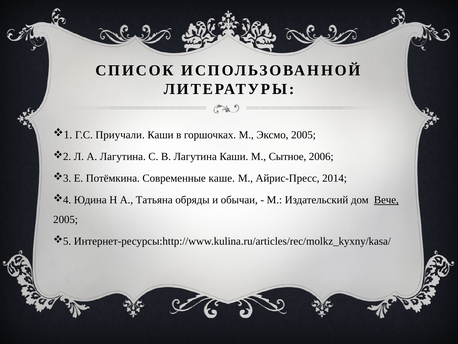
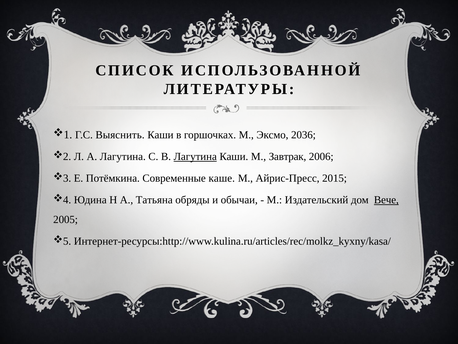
Приучали: Приучали -> Выяснить (120, 135)
Эксмо 2005: 2005 -> 2036 (303, 135)
Лагутина underline: none -> present (195, 156)
Сытное: Сытное -> Завтрак (288, 156)
2014: 2014 -> 2015 (335, 178)
